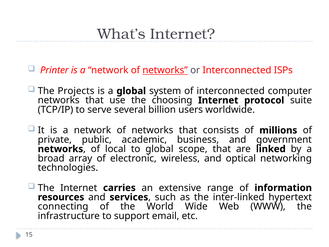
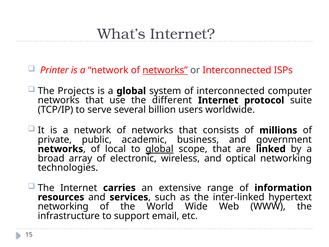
choosing: choosing -> different (172, 100)
global underline: none -> present (159, 149)
connecting: connecting -> networking (63, 206)
